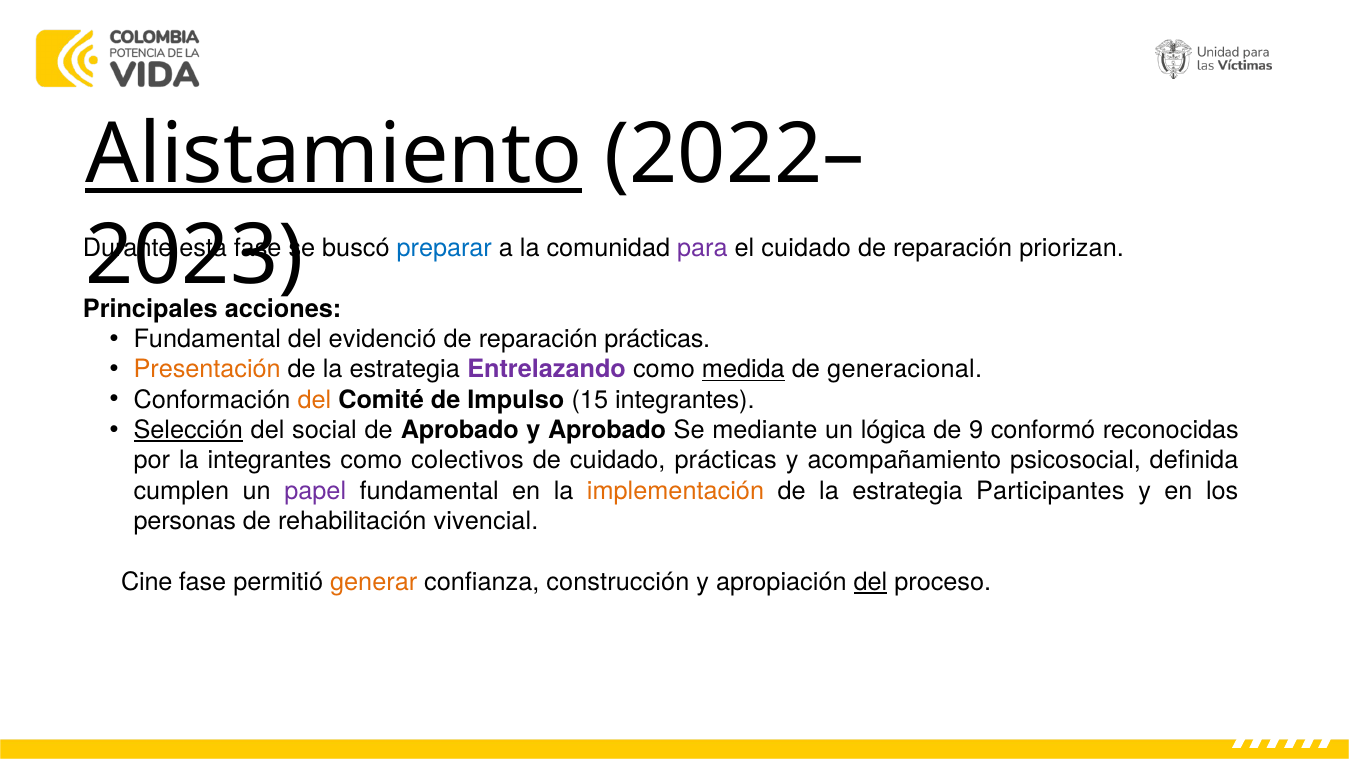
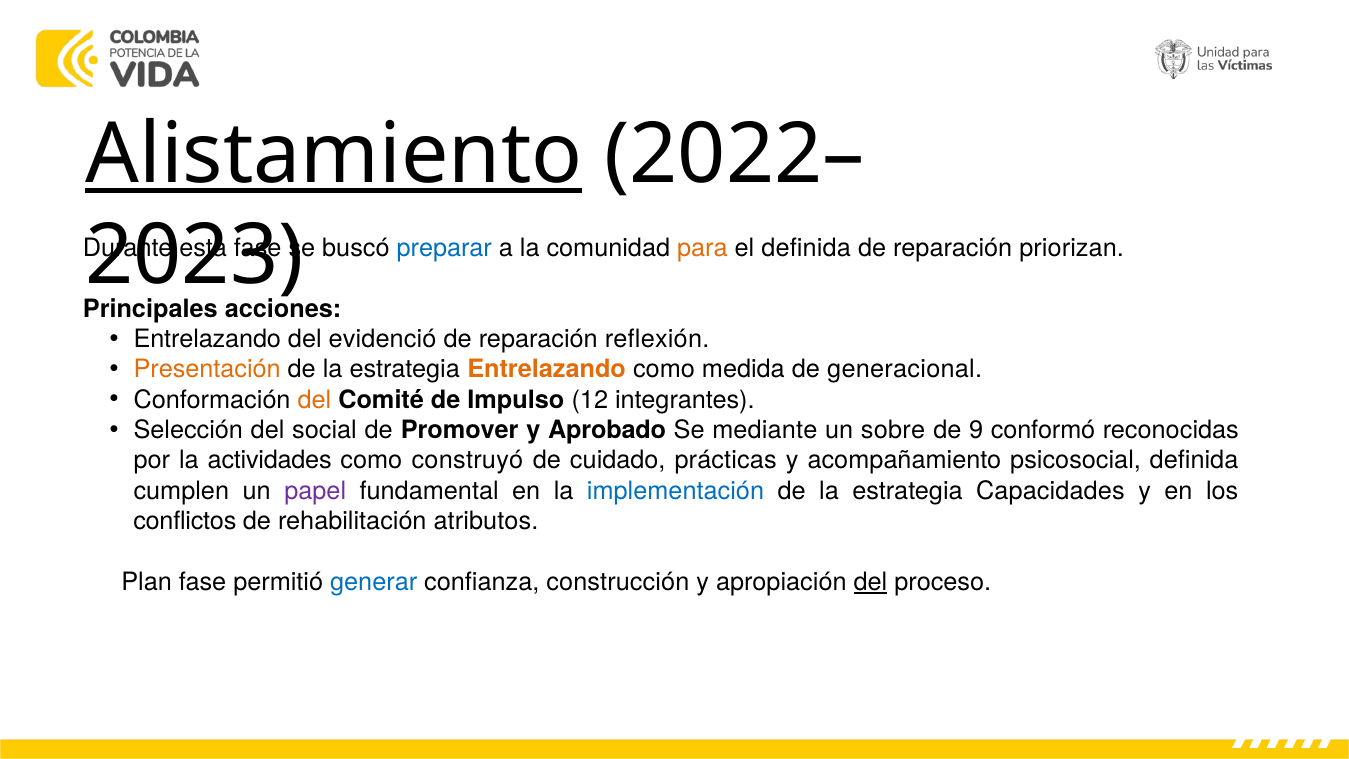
para colour: purple -> orange (702, 248)
el cuidado: cuidado -> definida (806, 248)
Fundamental: Fundamental -> Entrelazando (207, 339)
reparación prácticas: prácticas -> reflexión (657, 339)
Entrelazando colour: purple -> orange (547, 369)
medida underline: present -> none (743, 369)
15: 15 -> 12 (590, 400)
Selección underline: present -> none (188, 430)
de Aprobado: Aprobado -> Promover (460, 430)
lógica: lógica -> sobre (893, 430)
la integrantes: integrantes -> actividades (270, 461)
colectivos: colectivos -> construyó (467, 461)
implementación colour: orange -> blue (675, 491)
Participantes: Participantes -> Capacidades (1050, 491)
personas: personas -> conflictos (185, 521)
vivencial: vivencial -> atributos (486, 521)
Cine: Cine -> Plan (147, 582)
generar colour: orange -> blue (374, 582)
